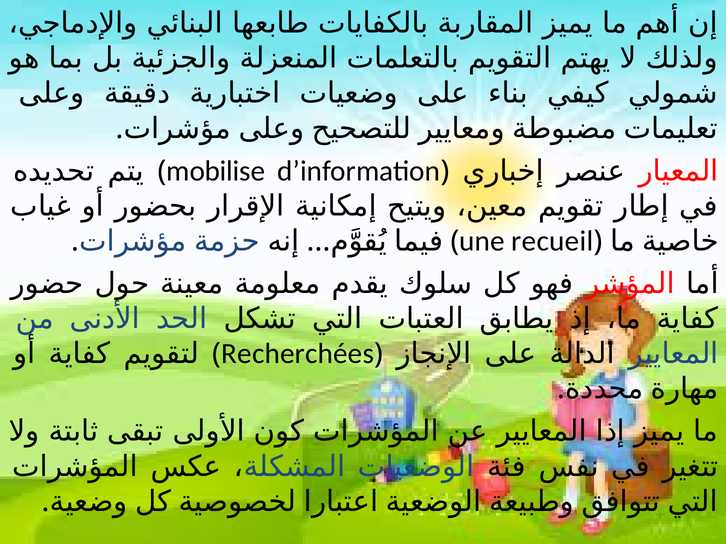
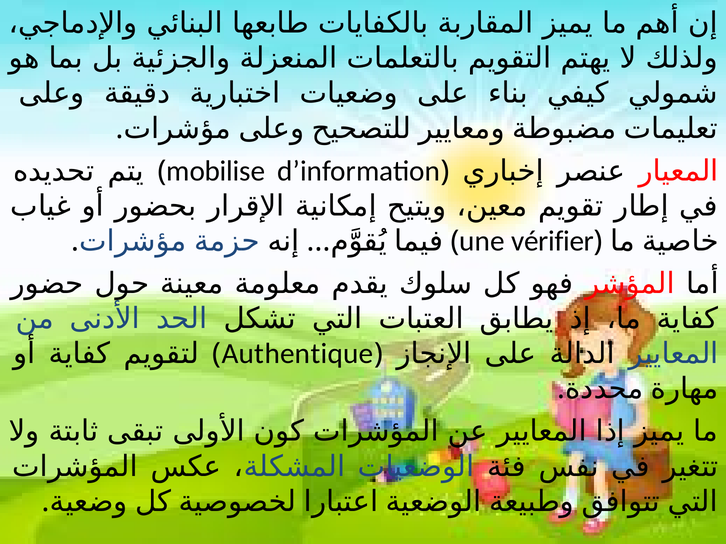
recueil: recueil -> vérifier (553, 241)
Recherchées: Recherchées -> Authentique (298, 354)
